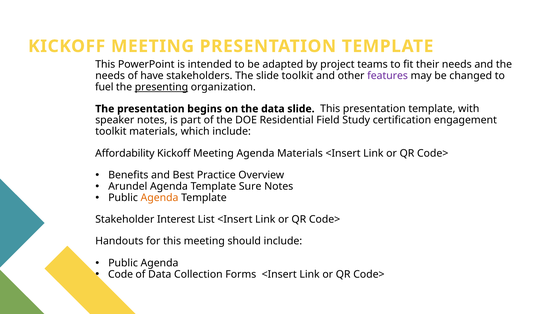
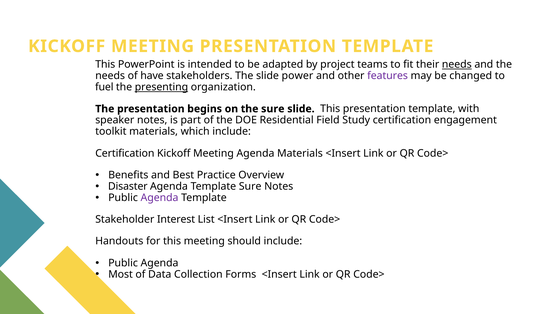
needs underline: none -> present (457, 65)
slide toolkit: toolkit -> power (297, 76)
the data: data -> sure (273, 109)
Affordability: Affordability -> Certification (125, 153)
Arundel: Arundel -> Disaster (128, 187)
Agenda colour: orange -> purple (160, 198)
Code: Code -> Most (121, 275)
